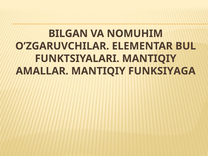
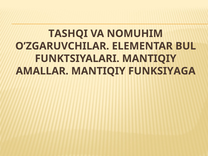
BILGAN: BILGAN -> TASHQI (68, 34)
